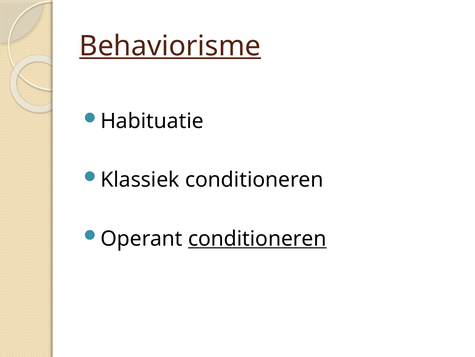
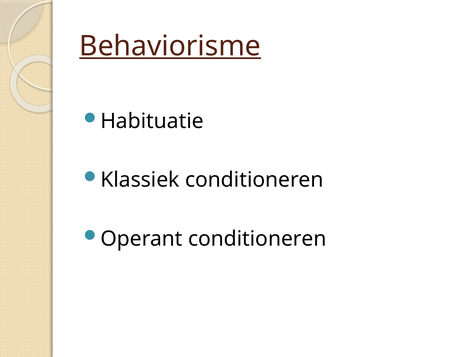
conditioneren underline: present -> none (257, 238)
